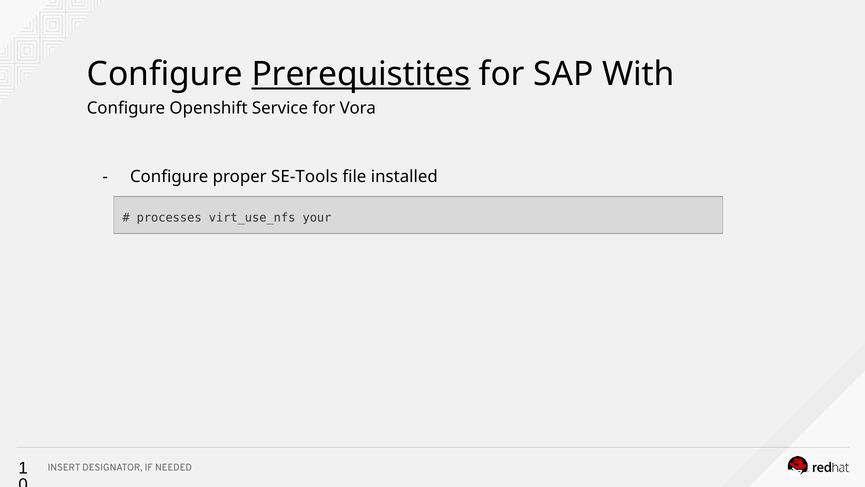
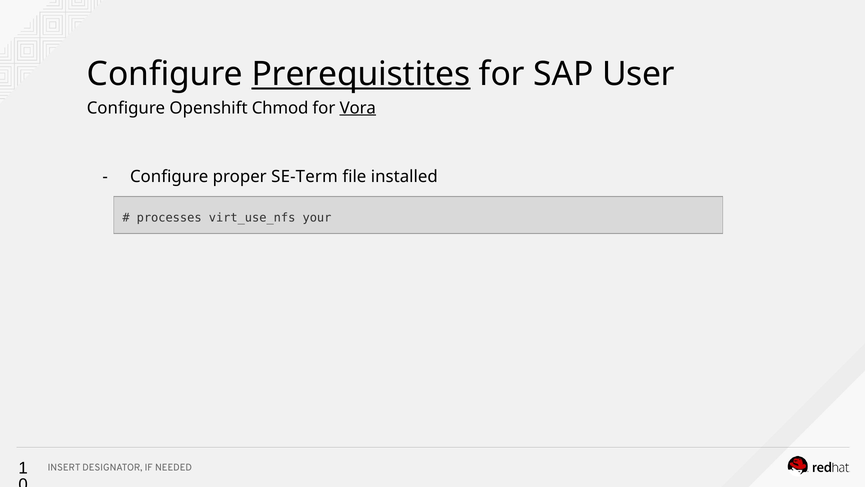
With: With -> User (638, 74)
Service: Service -> Chmod (280, 108)
Vora underline: none -> present (358, 108)
SE-Tools: SE-Tools -> SE-Term (305, 177)
